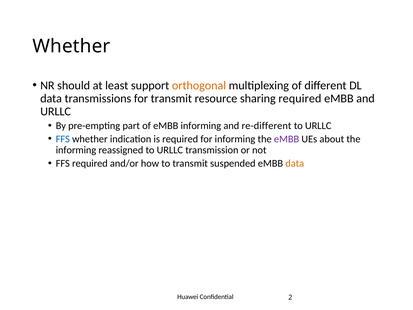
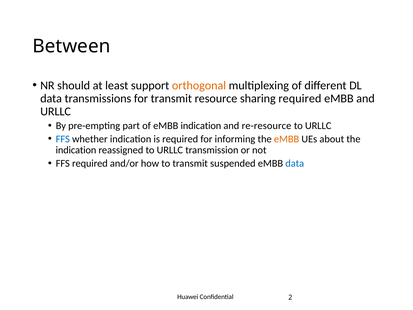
Whether: Whether -> Between (71, 46)
eMBB informing: informing -> indication (201, 126)
re-different: re-different -> re-resource (267, 126)
eMBB colour: purple -> orange (287, 139)
informing: informing -> indication (76, 150)
data colour: orange -> blue (295, 163)
